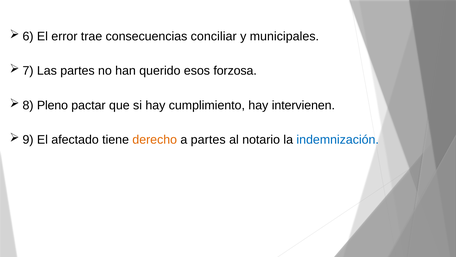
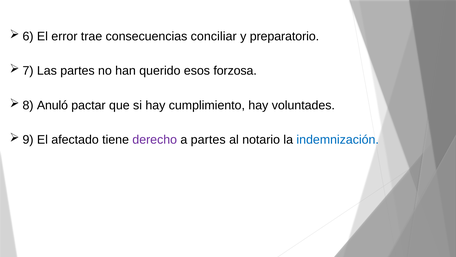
municipales: municipales -> preparatorio (284, 36)
Pleno: Pleno -> Anuló (52, 105)
intervienen: intervienen -> voluntades (303, 105)
derecho colour: orange -> purple (155, 139)
